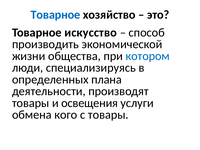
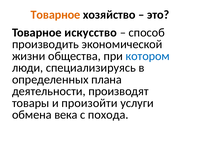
Товарное colour: blue -> orange (55, 15)
освещения: освещения -> произойти (89, 103)
кого: кого -> века (66, 115)
с товары: товары -> похода (108, 115)
